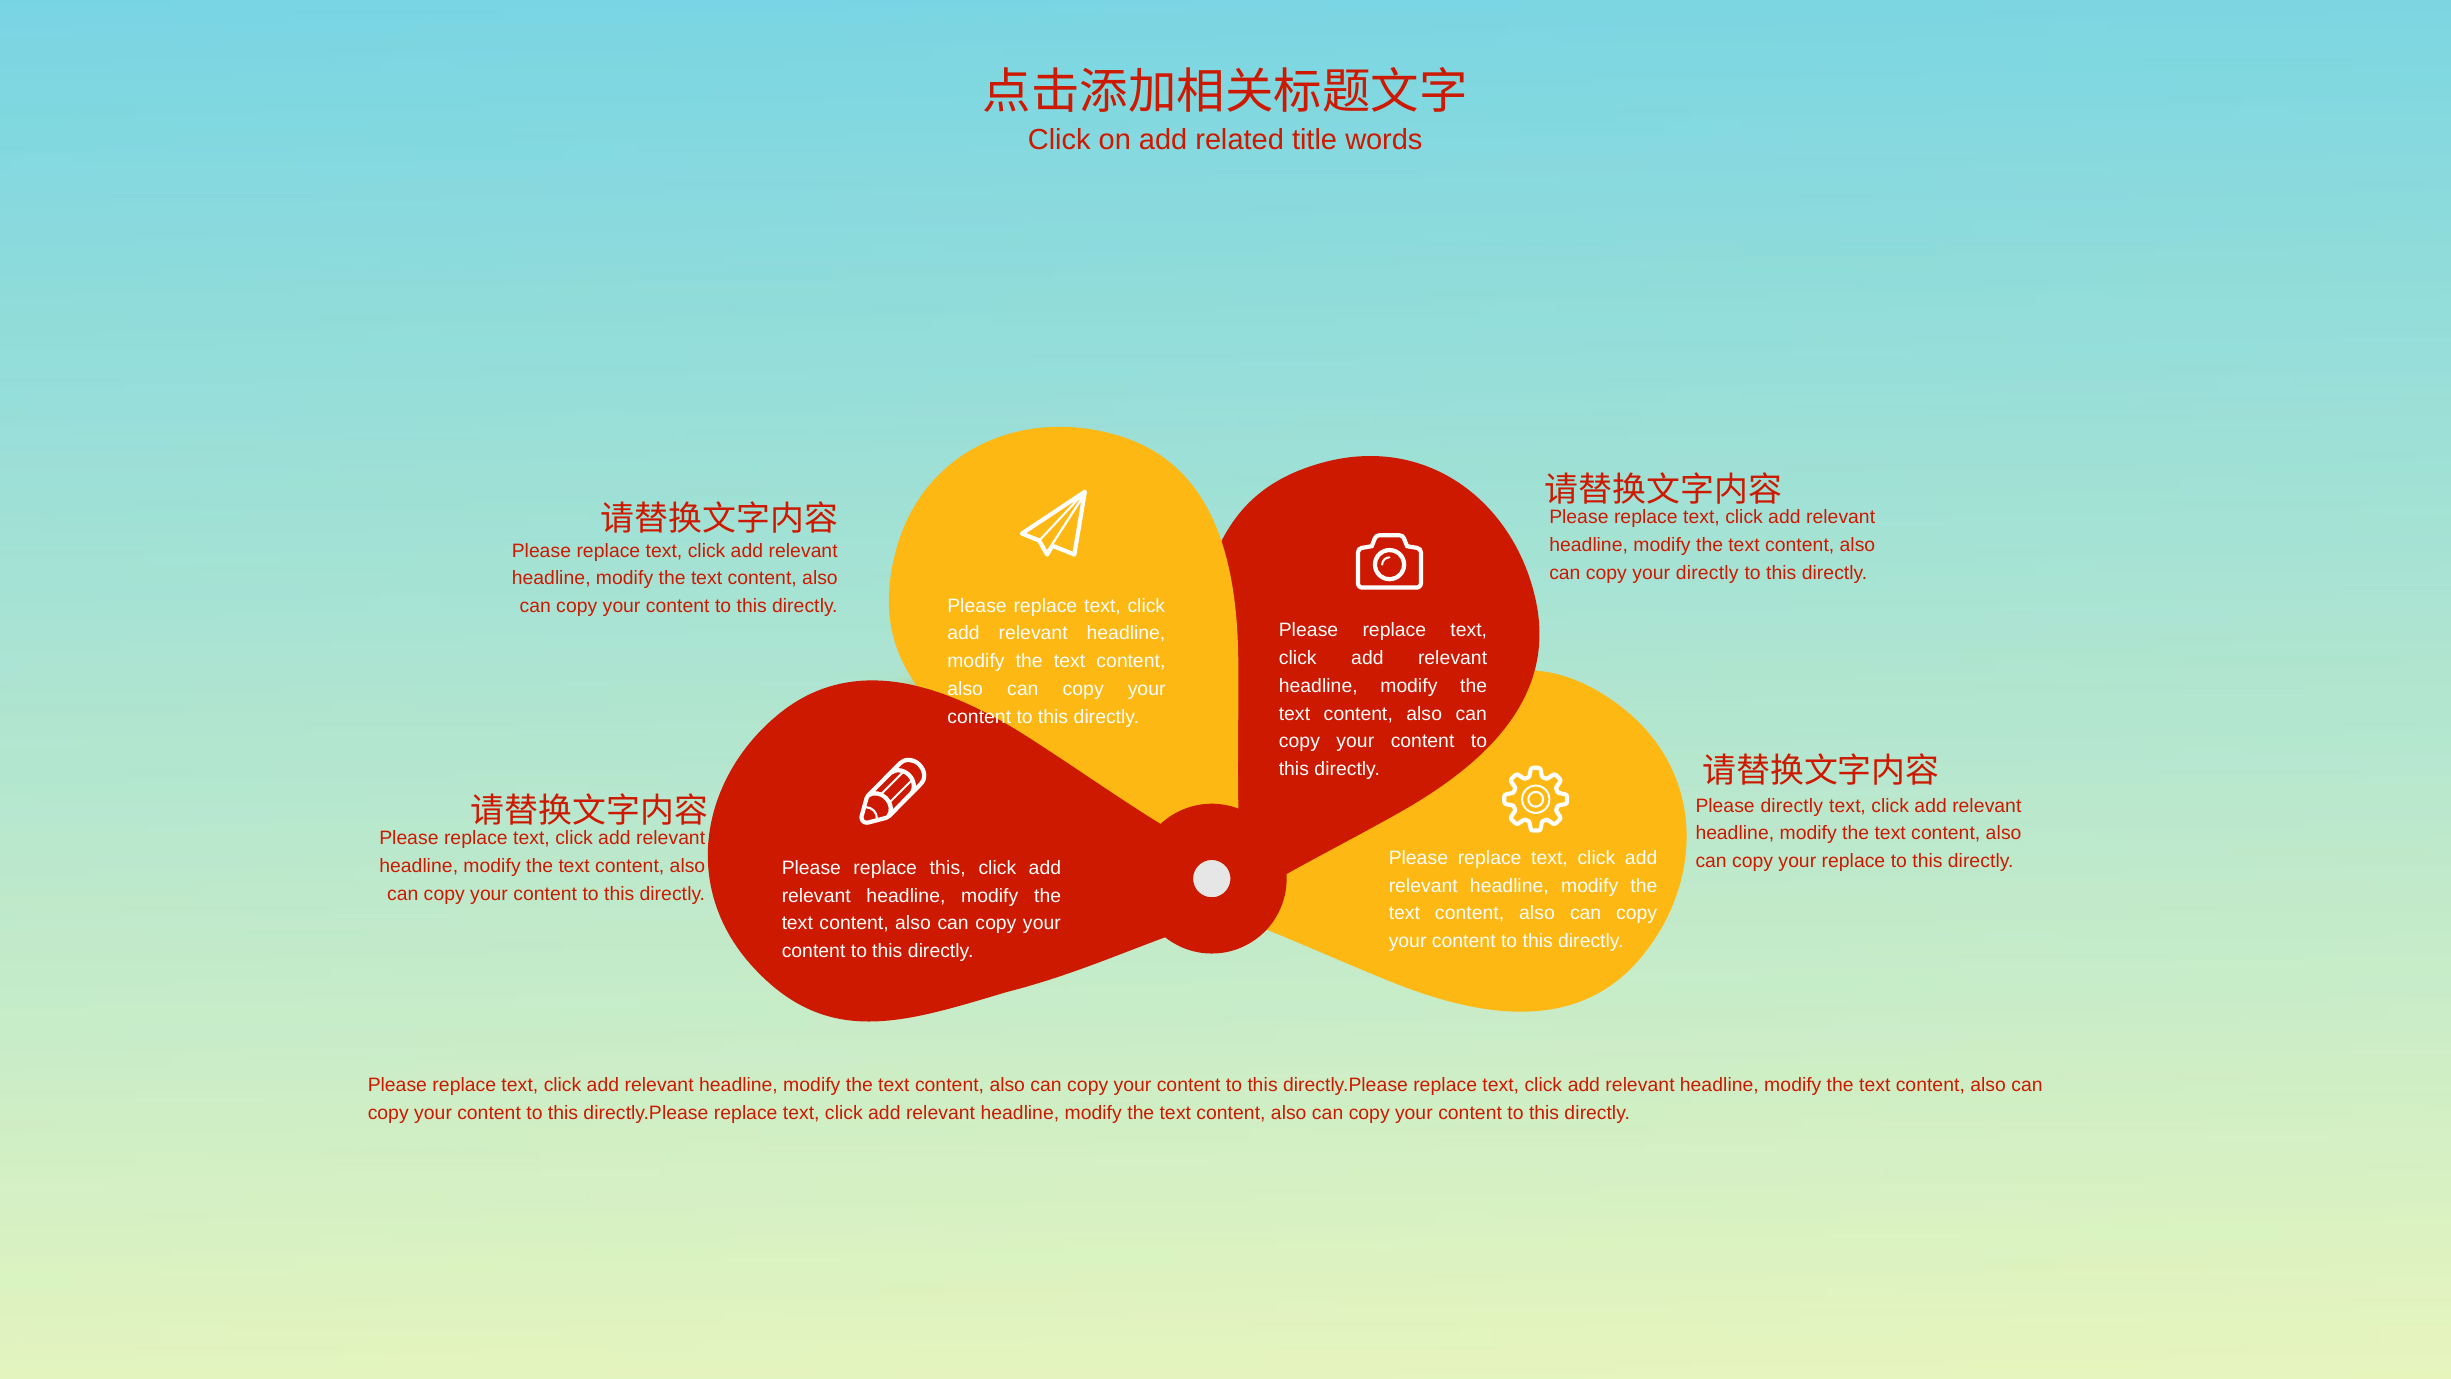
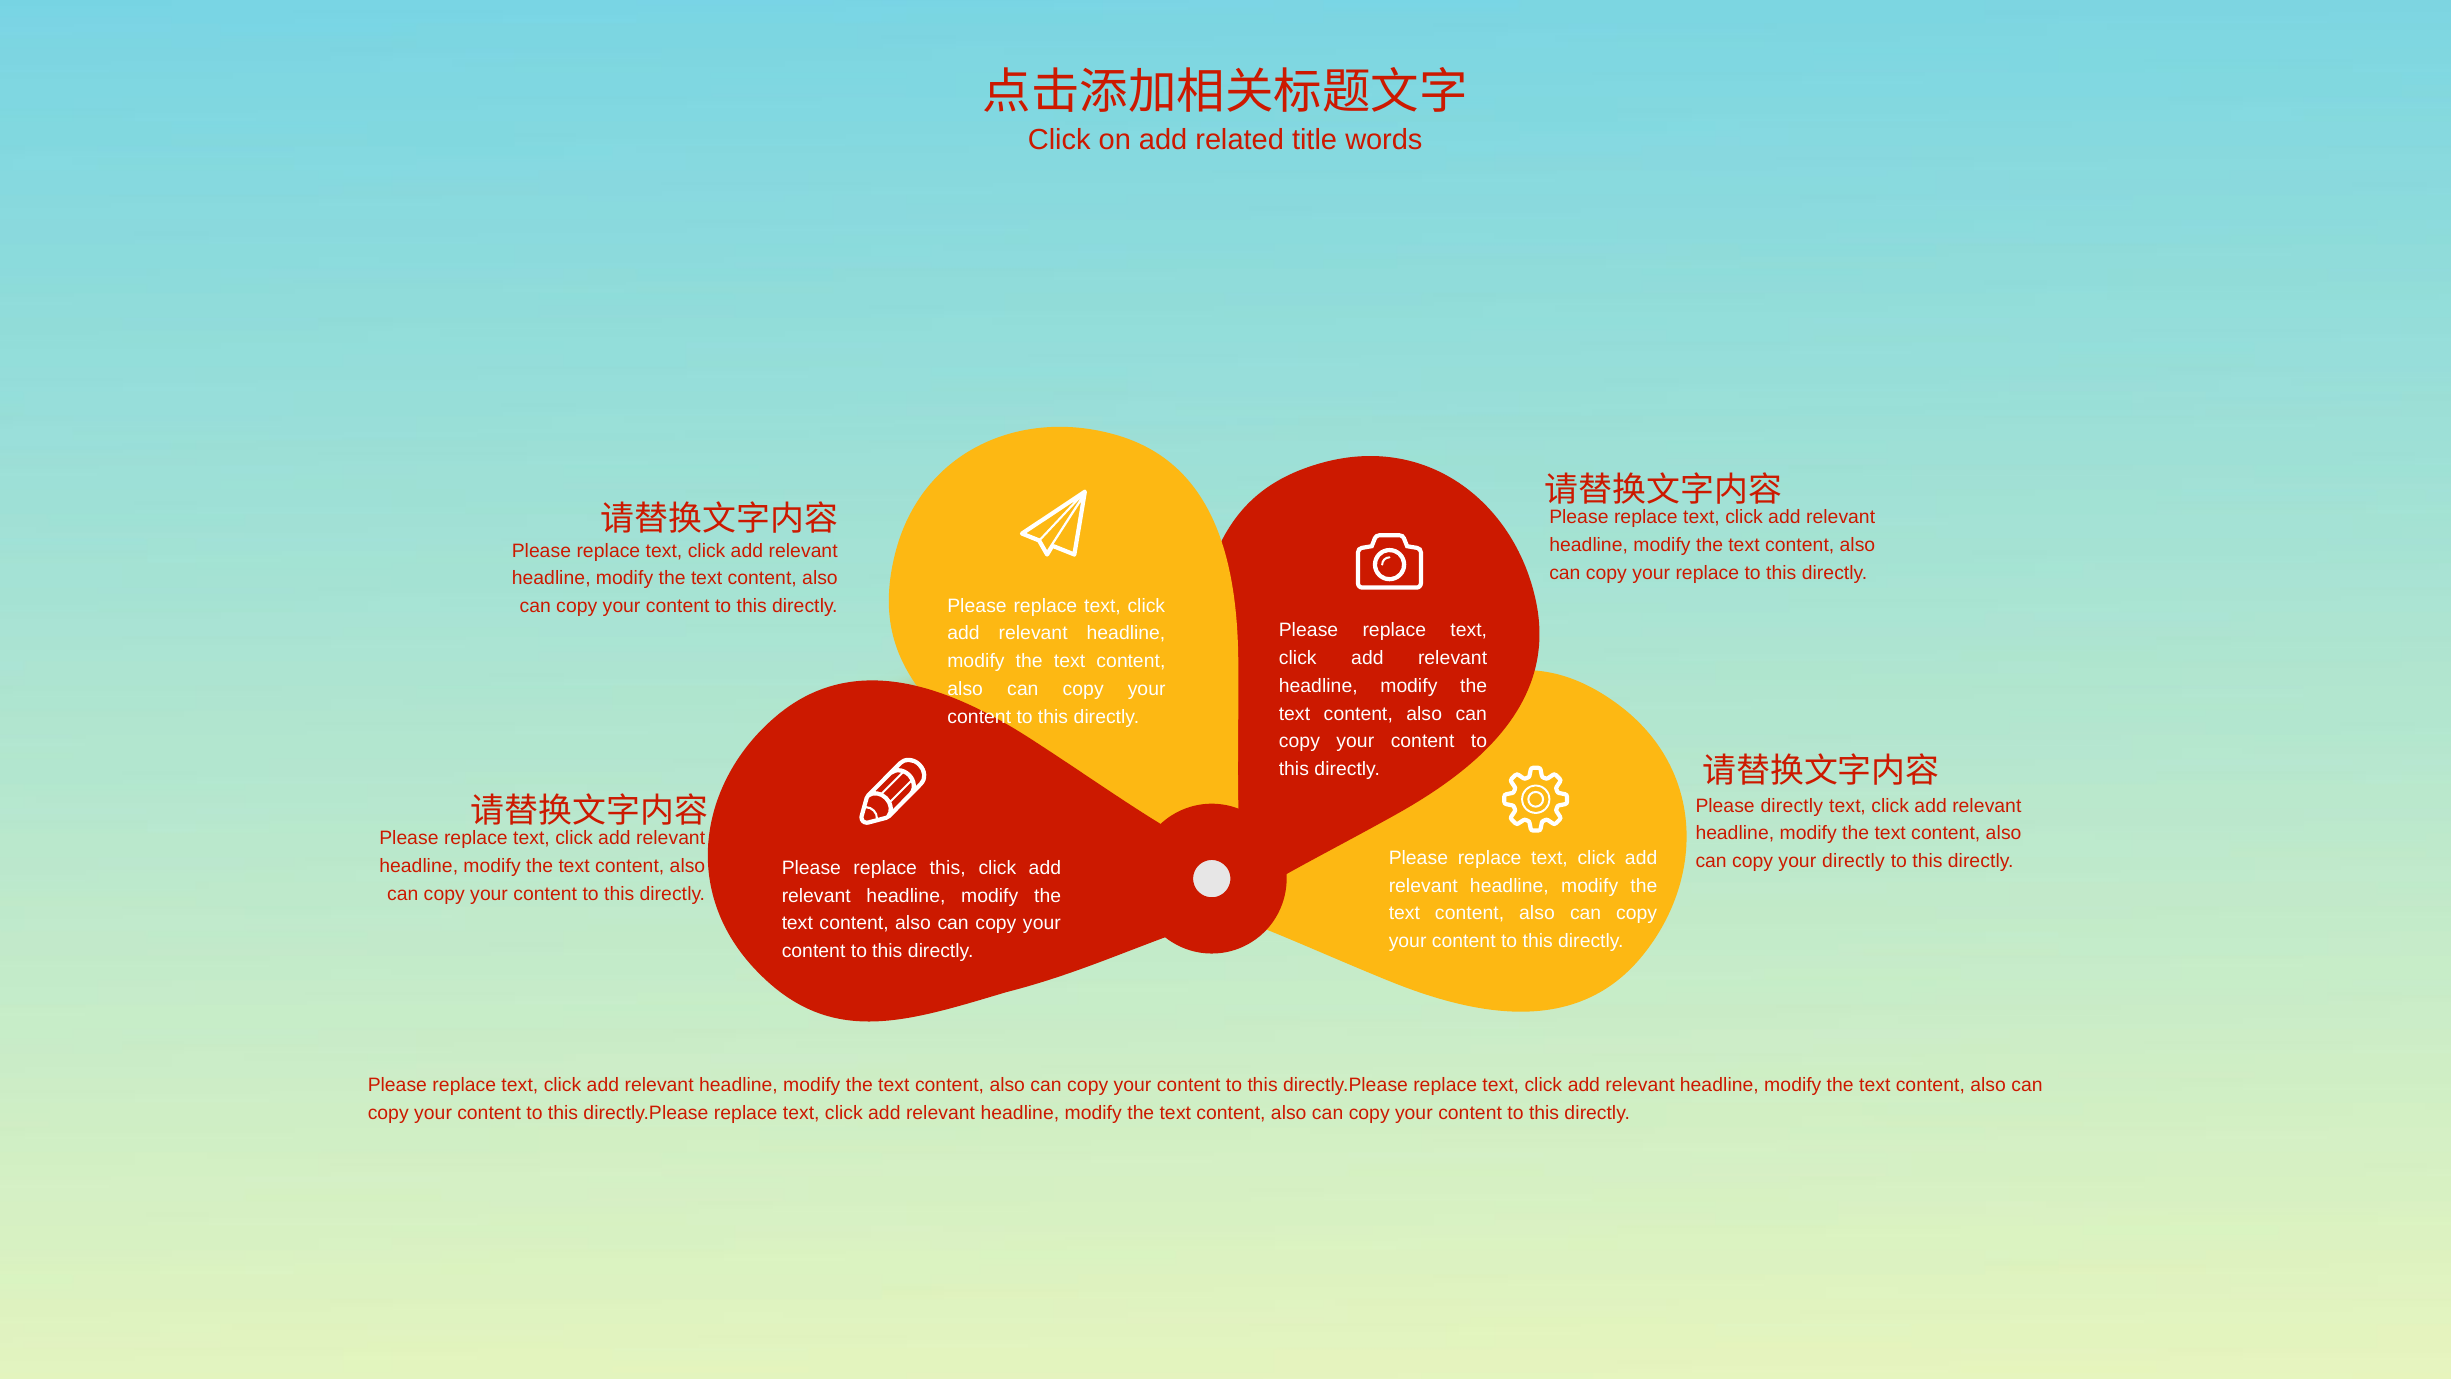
your directly: directly -> replace (1707, 573)
your replace: replace -> directly (1853, 861)
